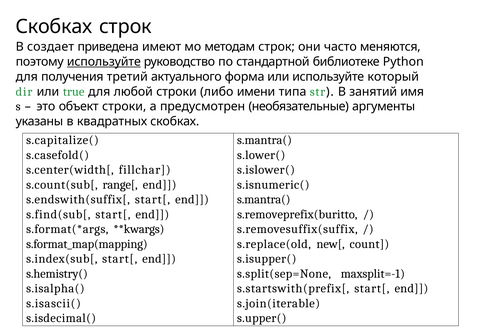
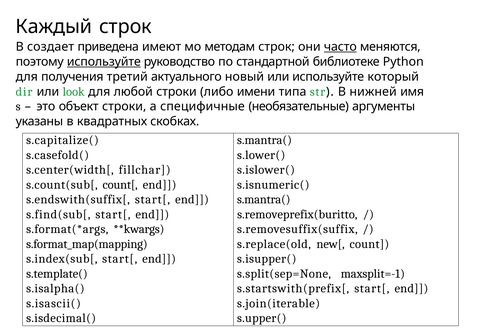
Скобках: Скобках -> Каждый (54, 27)
часто underline: none -> present (340, 47)
форма: форма -> новый (244, 77)
true: true -> look (74, 92)
занятий: занятий -> нижней (373, 92)
предусмотрен: предусмотрен -> специфичные (202, 107)
range[: range[ -> count[ (120, 185)
s.hemistry(: s.hemistry( -> s.template( (57, 274)
